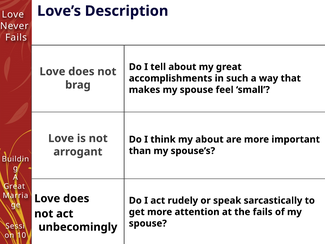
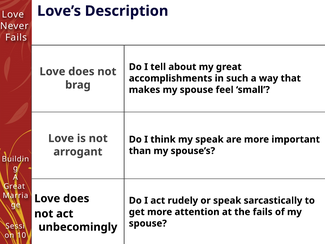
my about: about -> speak (209, 139)
